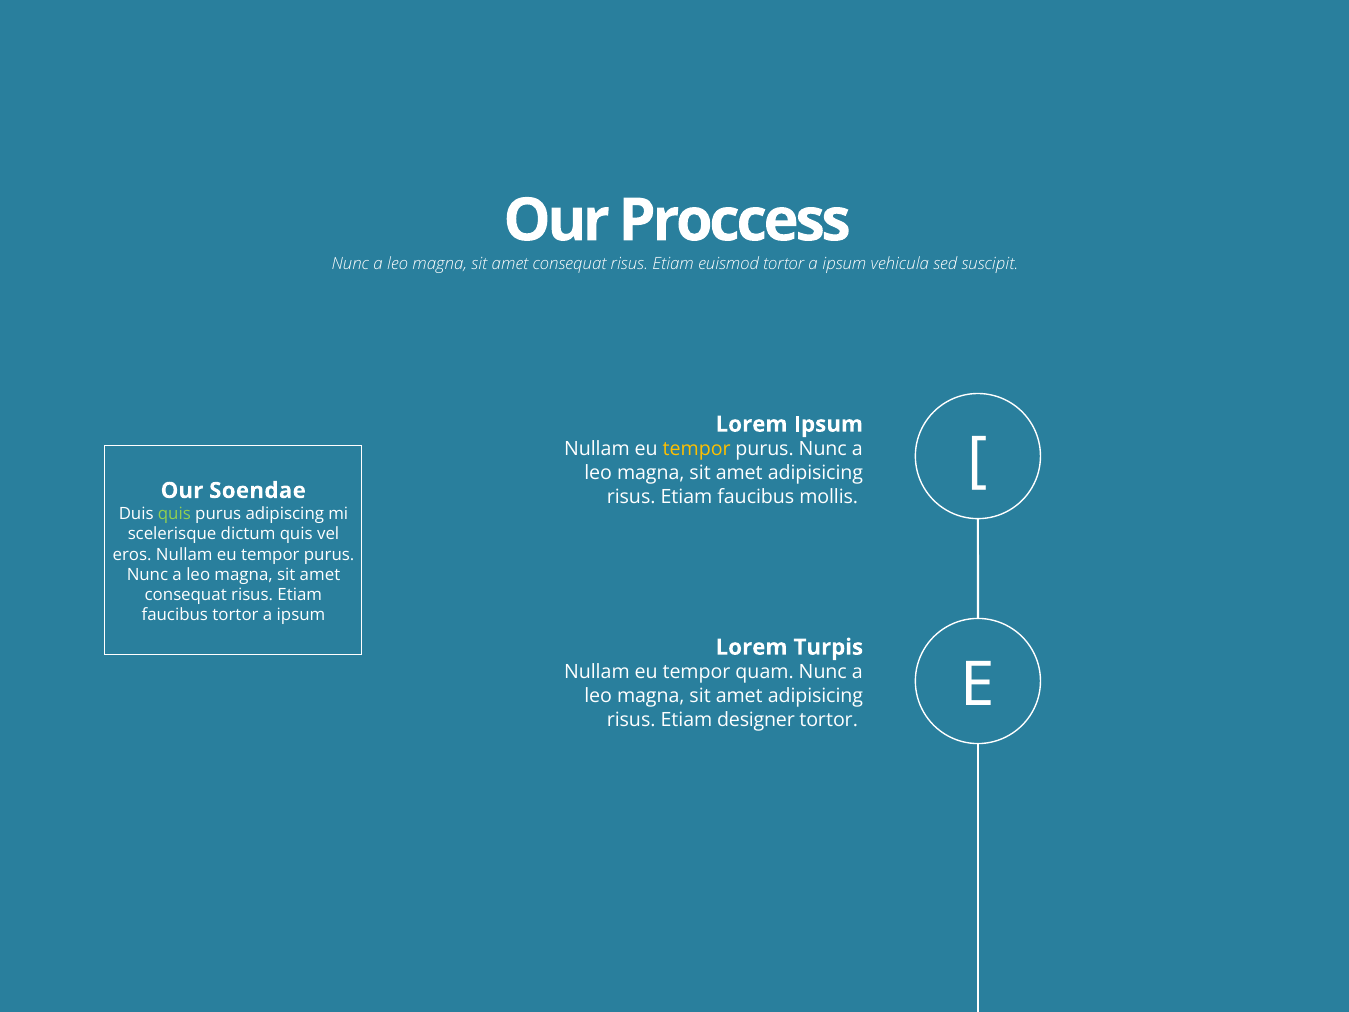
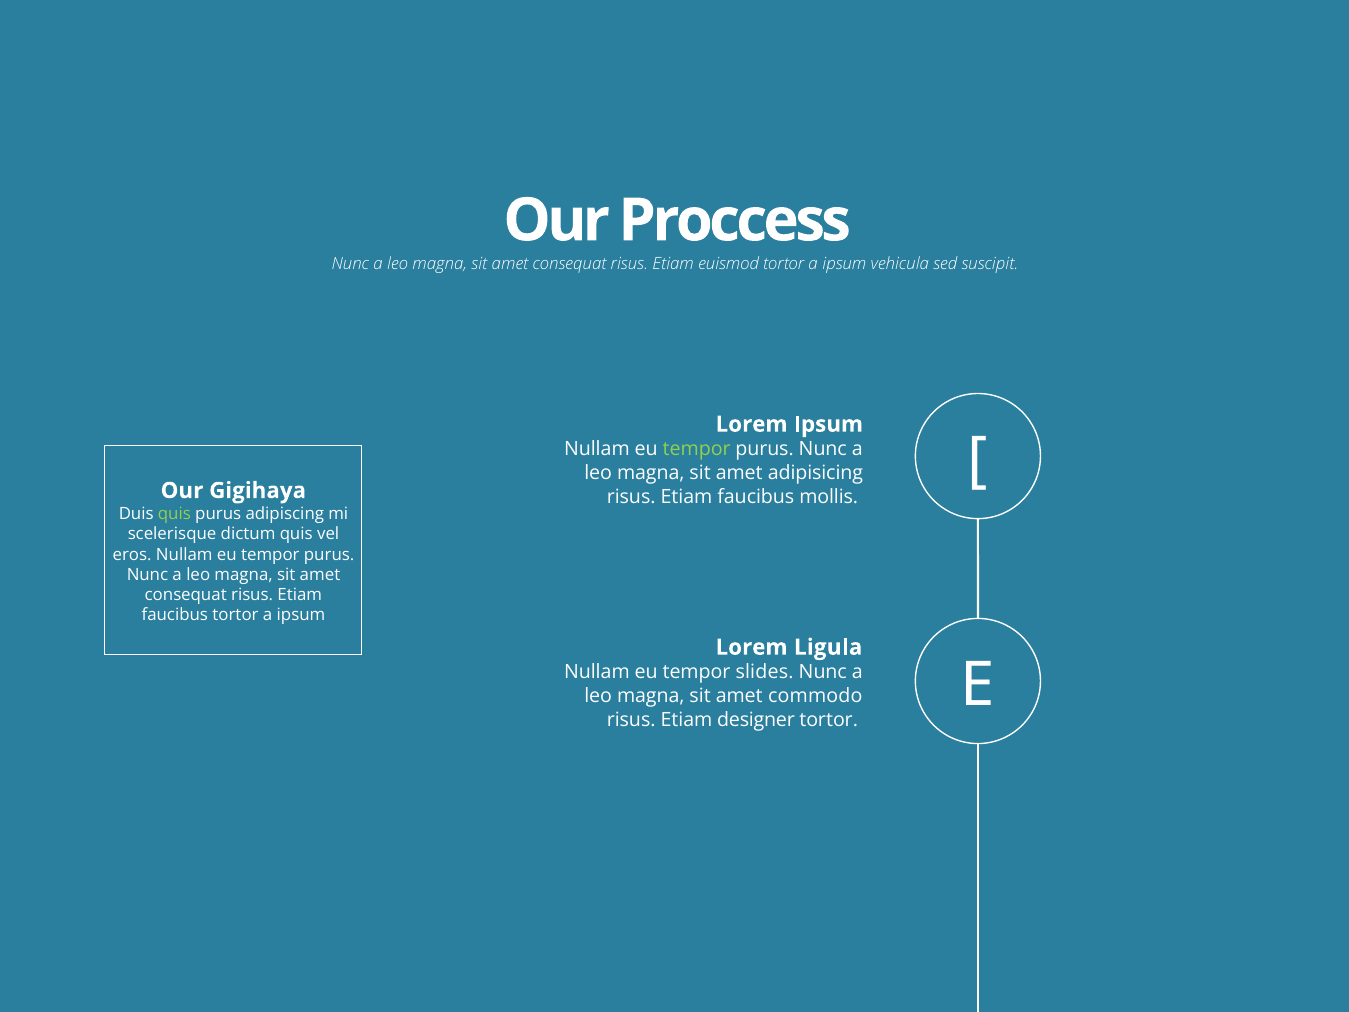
tempor colour: yellow -> light green (697, 449)
Soendae: Soendae -> Gigihaya (258, 490)
Turpis: Turpis -> Ligula (828, 647)
quam: quam -> slides (765, 672)
adipisicing: adipisicing -> commodo (815, 696)
